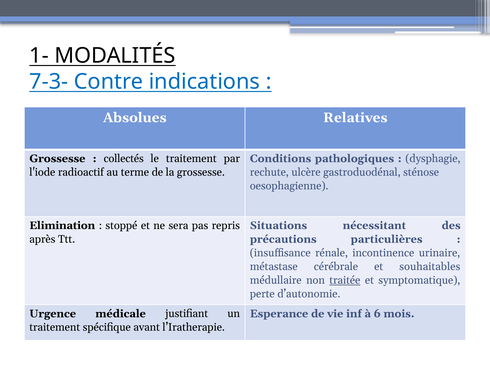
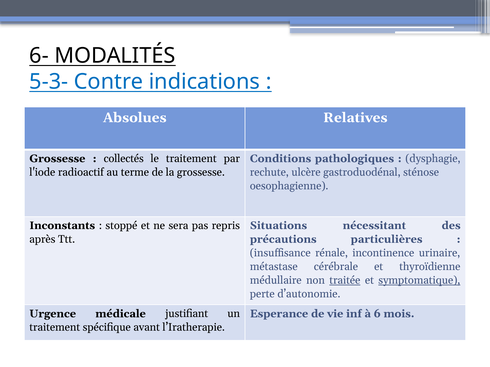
1-: 1- -> 6- (39, 56)
7-3-: 7-3- -> 5-3- (49, 82)
Elimination: Elimination -> Inconstants (62, 226)
souhaitables: souhaitables -> thyroïdienne (430, 267)
symptomatique underline: none -> present (419, 281)
